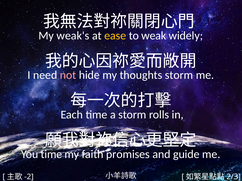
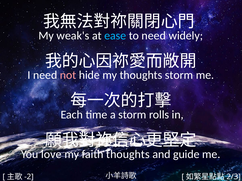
ease colour: yellow -> light blue (115, 36)
to weak: weak -> need (154, 36)
You time: time -> love (51, 155)
faith promises: promises -> thoughts (128, 155)
